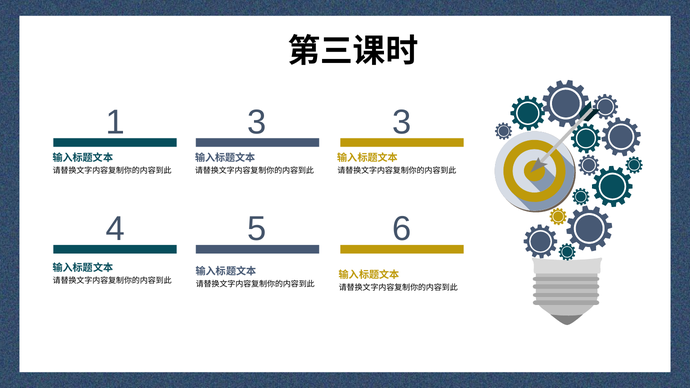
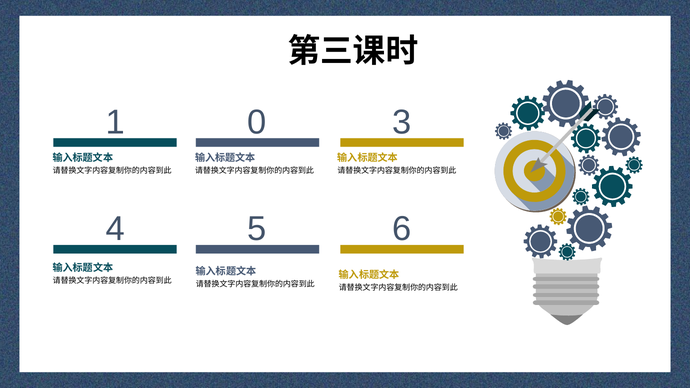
1 3: 3 -> 0 (257, 122)
